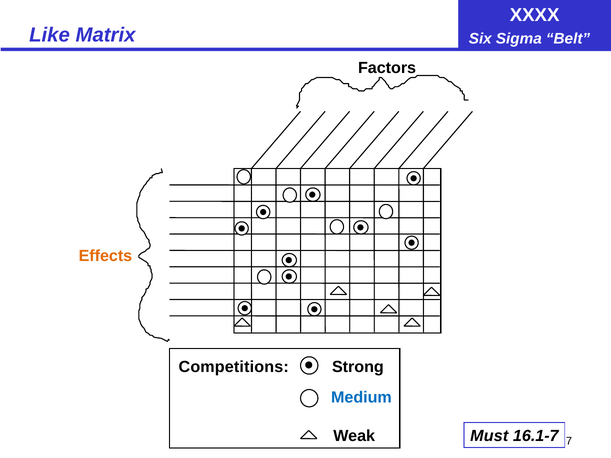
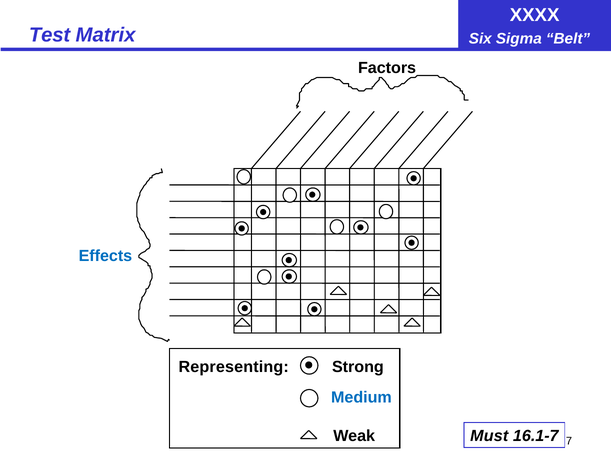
Like: Like -> Test (50, 35)
Effects colour: orange -> blue (105, 256)
Competitions: Competitions -> Representing (234, 367)
